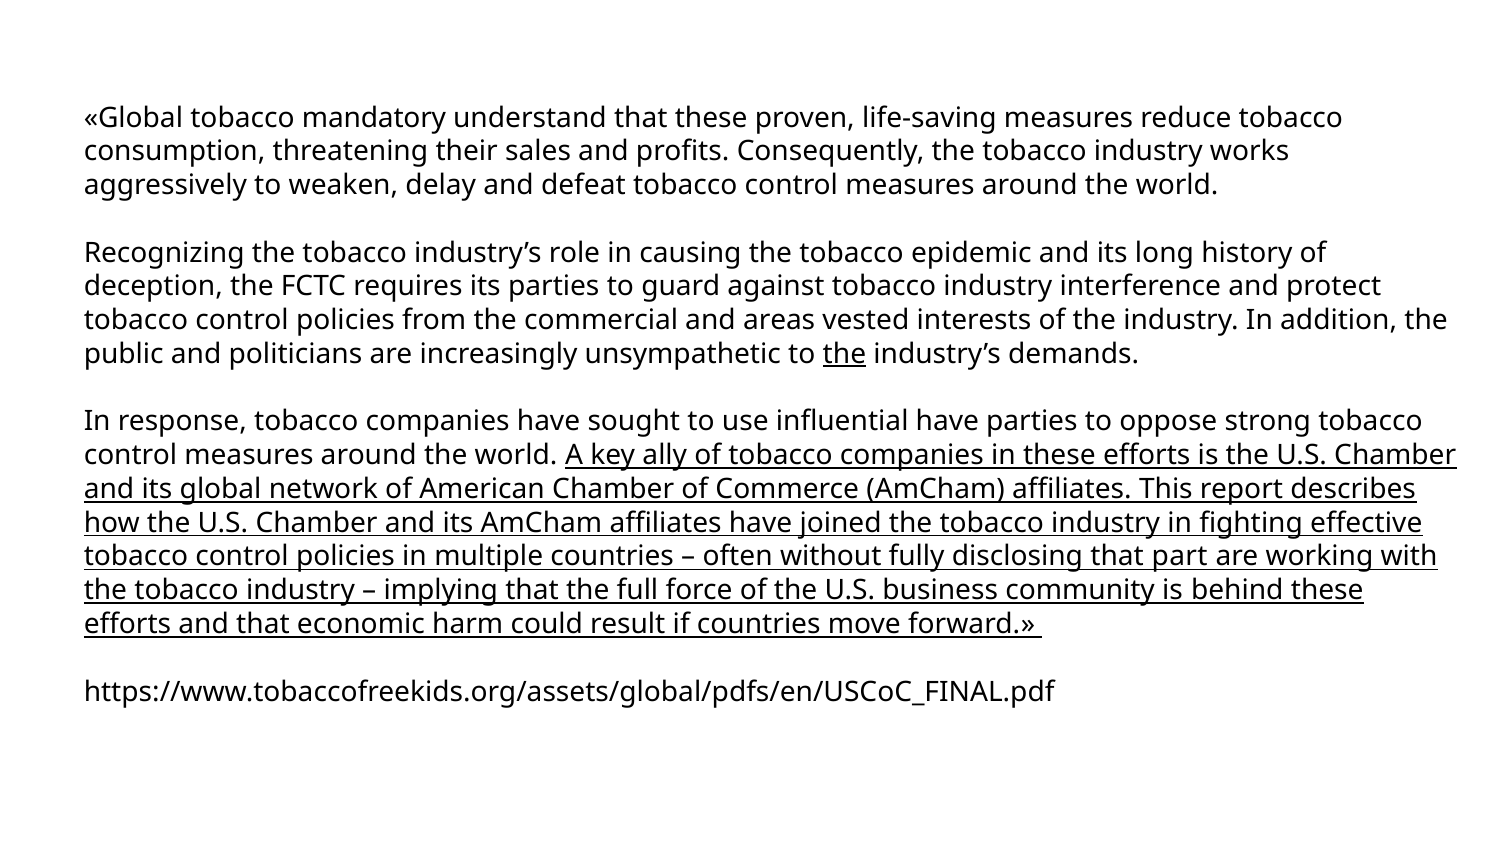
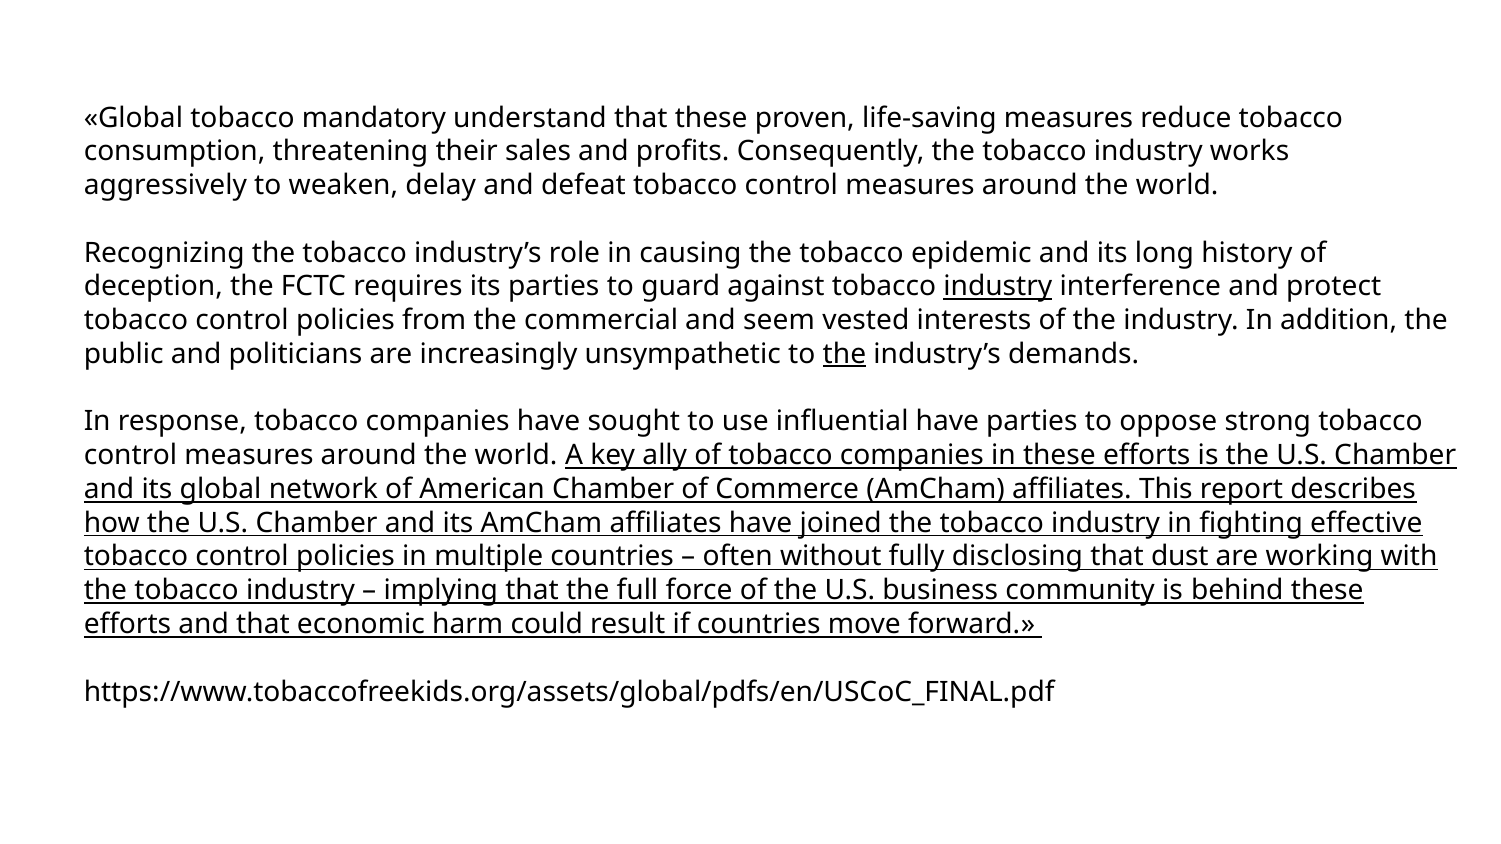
industry underline: none -> present (998, 287)
areas: areas -> seem (779, 321)
part: part -> dust (1180, 557)
